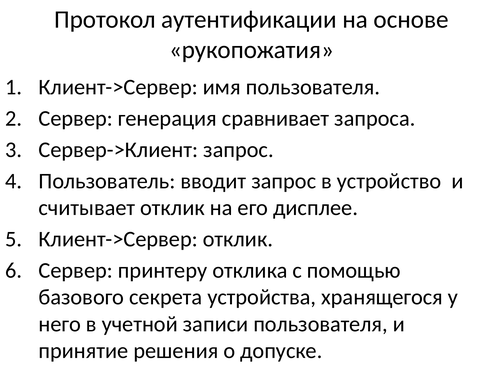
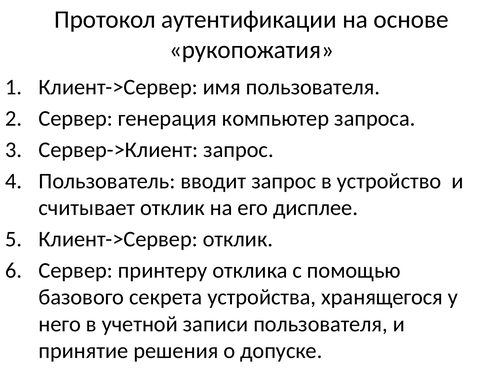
сравнивает: сравнивает -> компьютер (276, 119)
